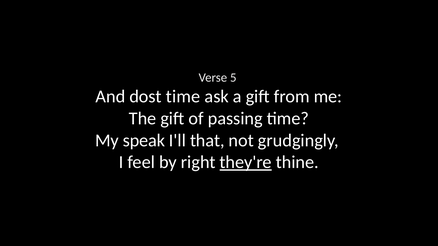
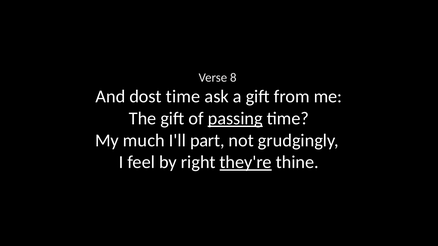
5: 5 -> 8 (233, 78)
passing underline: none -> present (235, 119)
speak: speak -> much (144, 141)
that: that -> part (207, 141)
